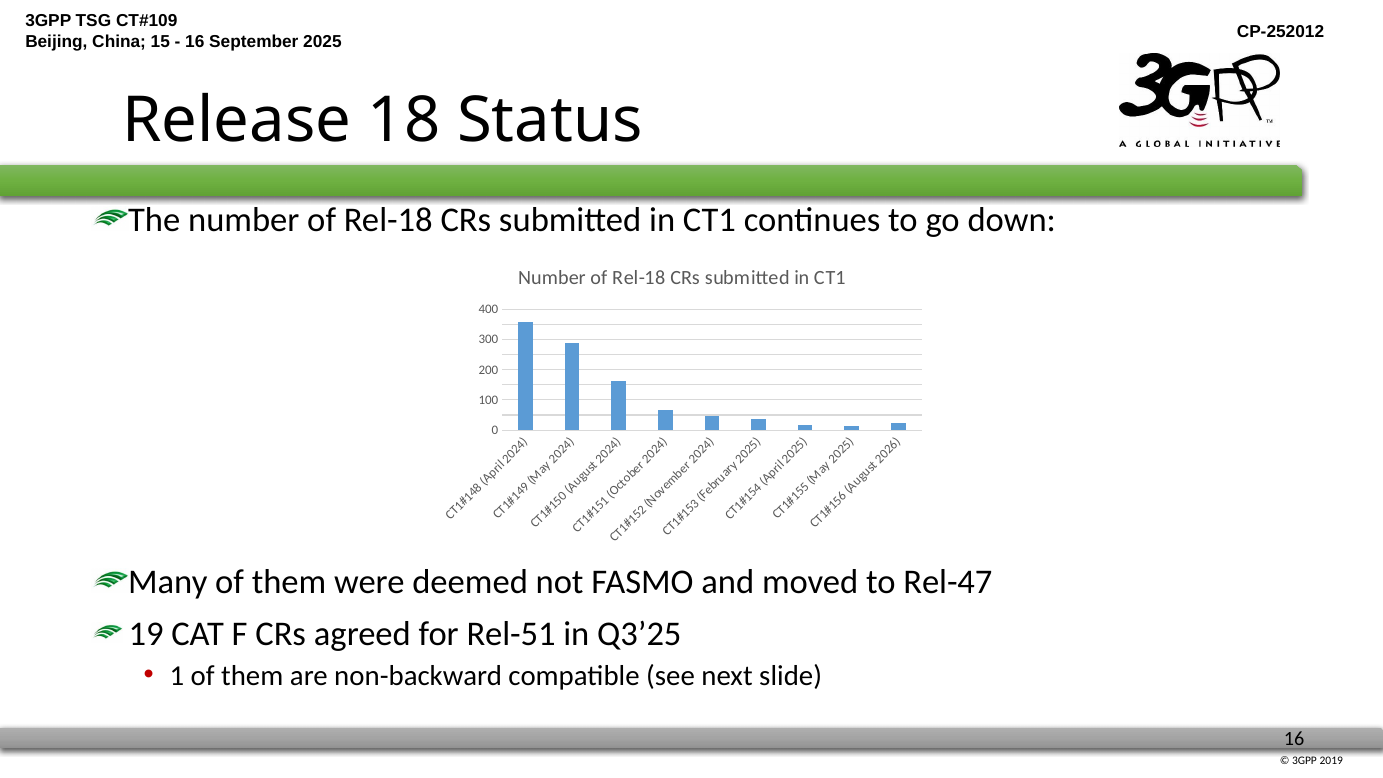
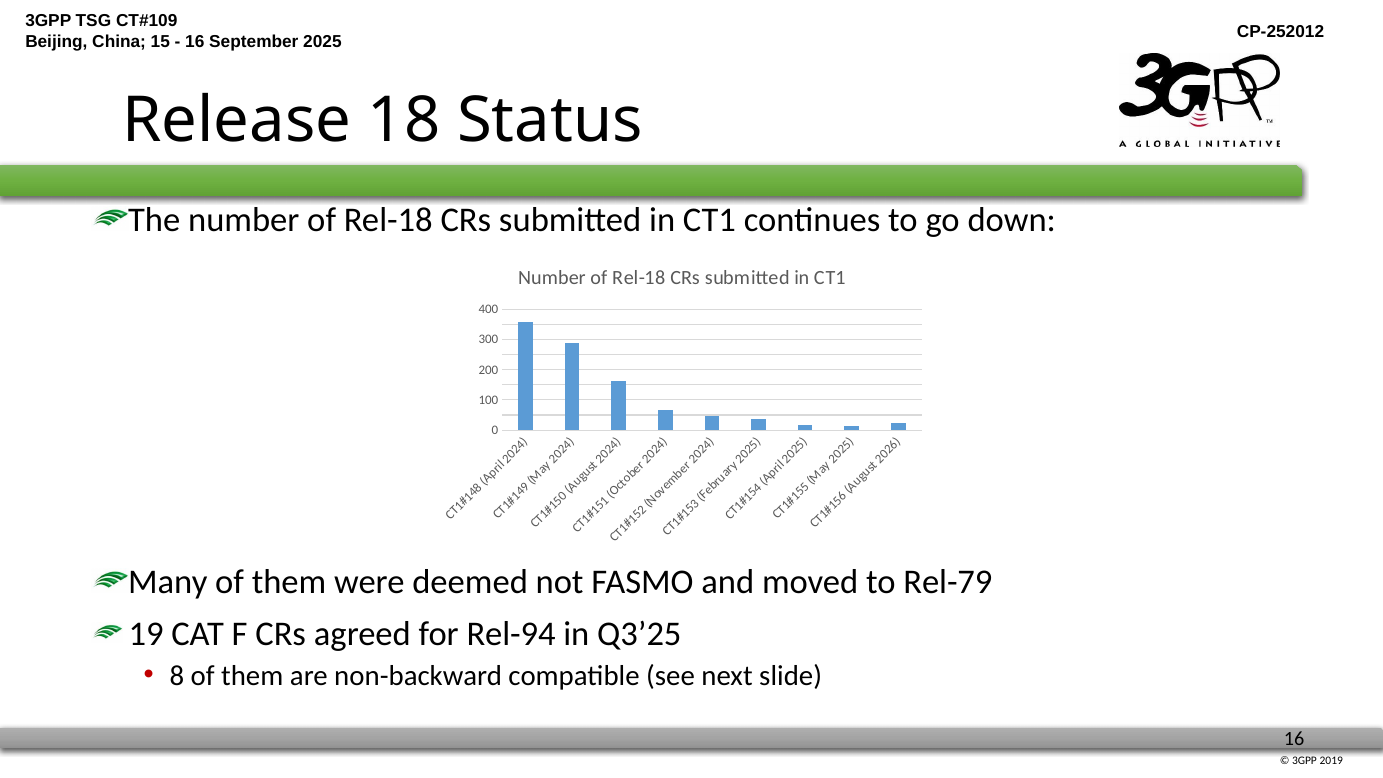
Rel-47: Rel-47 -> Rel-79 (948, 582)
Rel-51: Rel-51 -> Rel-94 (511, 634)
1: 1 -> 8 (177, 676)
